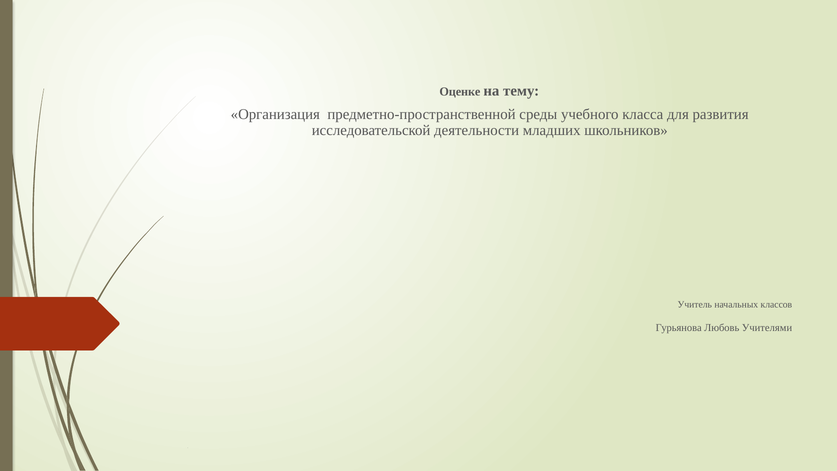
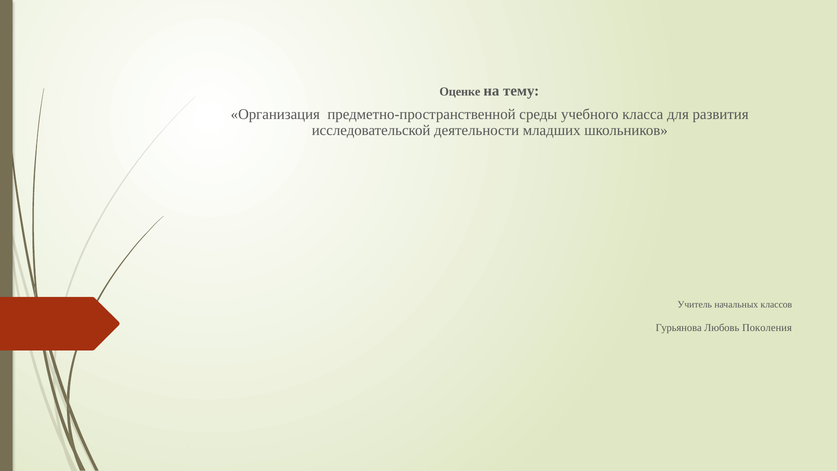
Учителями: Учителями -> Поколения (767, 328)
